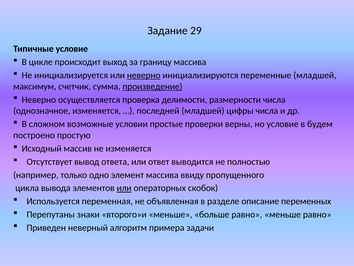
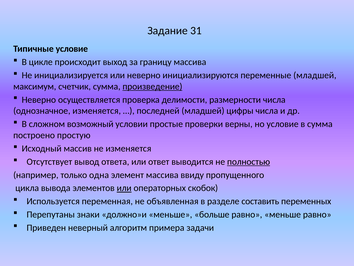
29: 29 -> 31 (196, 31)
неверно underline: present -> none (144, 75)
возможные: возможные -> возможный (90, 124)
в будем: будем -> сумма (320, 124)
полностью underline: none -> present (249, 161)
одно: одно -> одна (99, 175)
описание: описание -> составить (260, 201)
второго»и: второго»и -> должно»и (124, 214)
